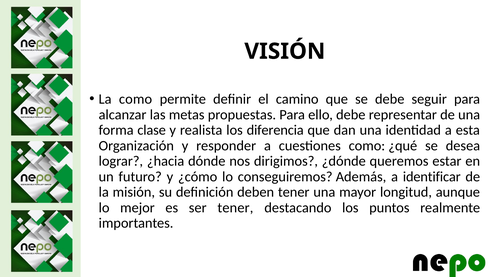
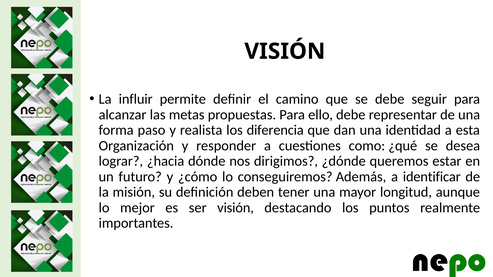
La como: como -> influir (136, 99)
clase: clase -> paso (151, 130)
ser tener: tener -> visión (236, 208)
